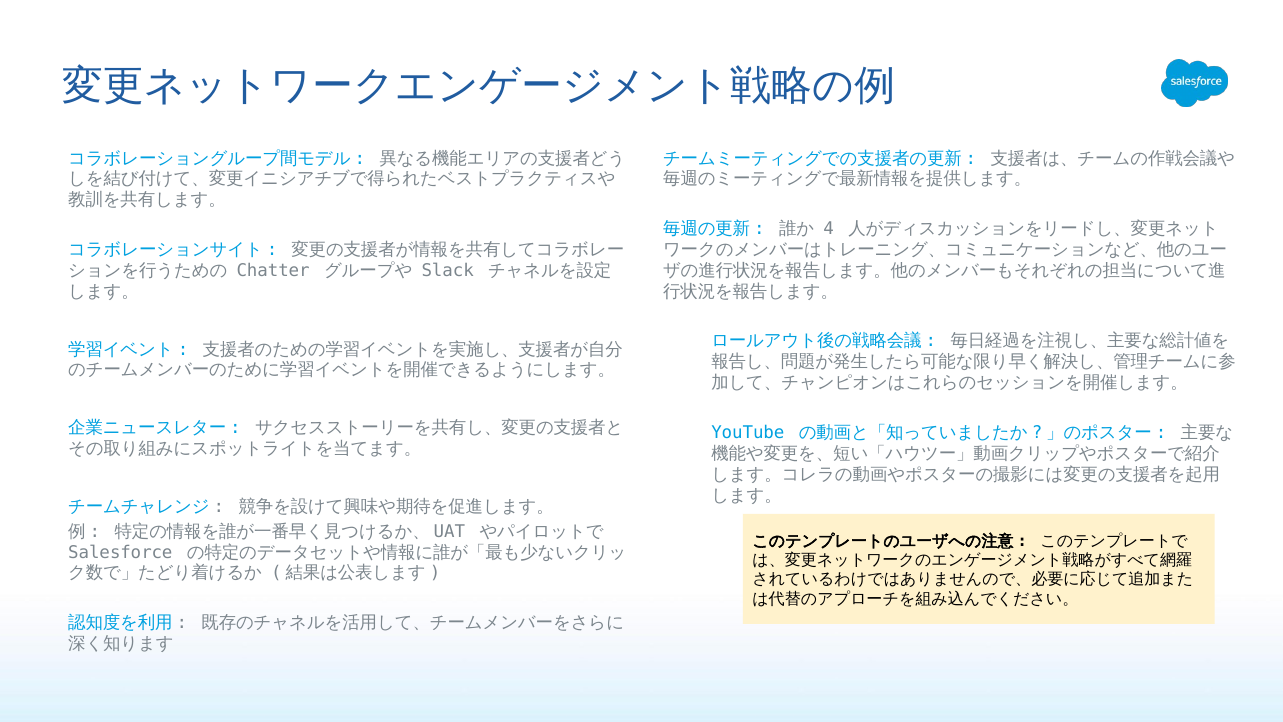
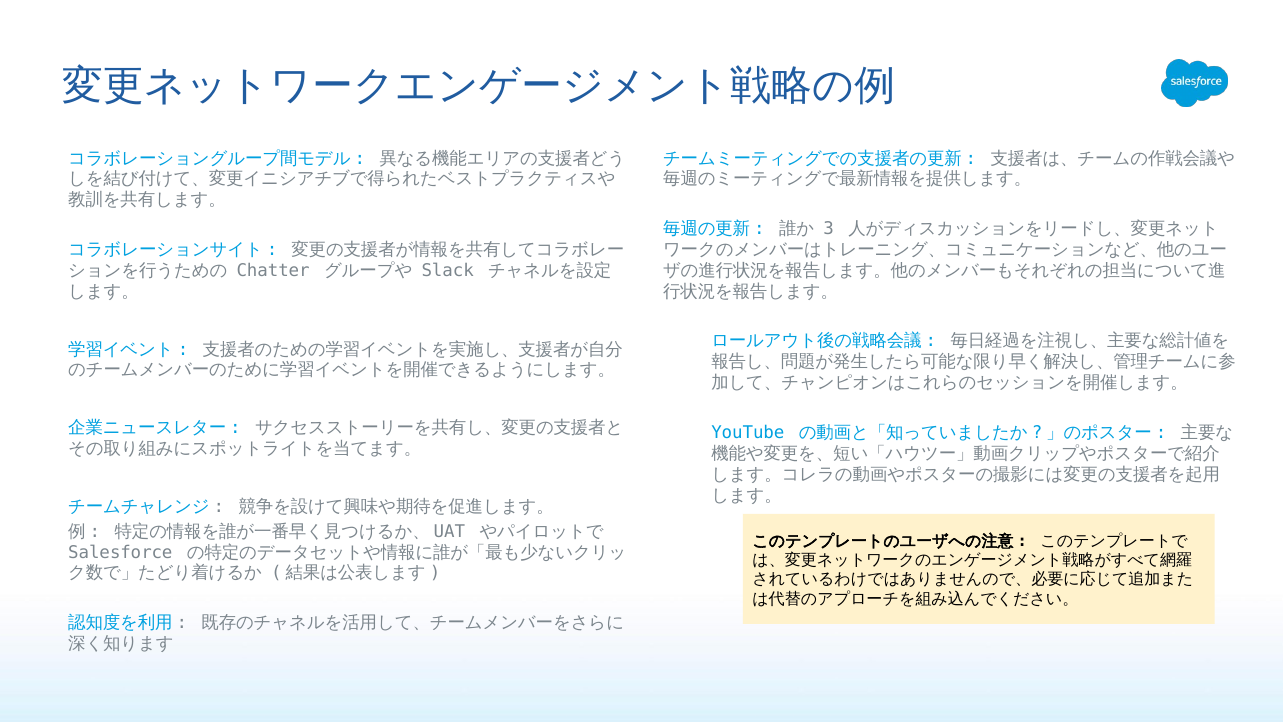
4: 4 -> 3 (829, 229)
